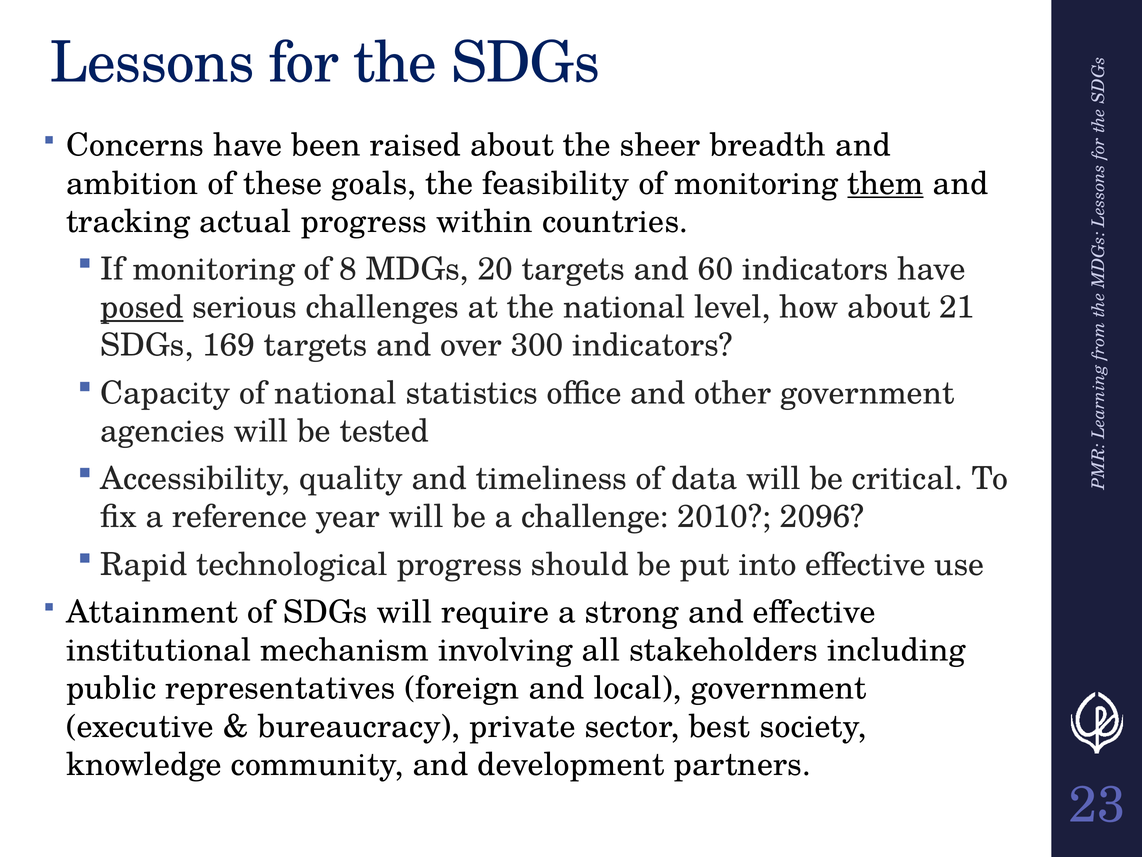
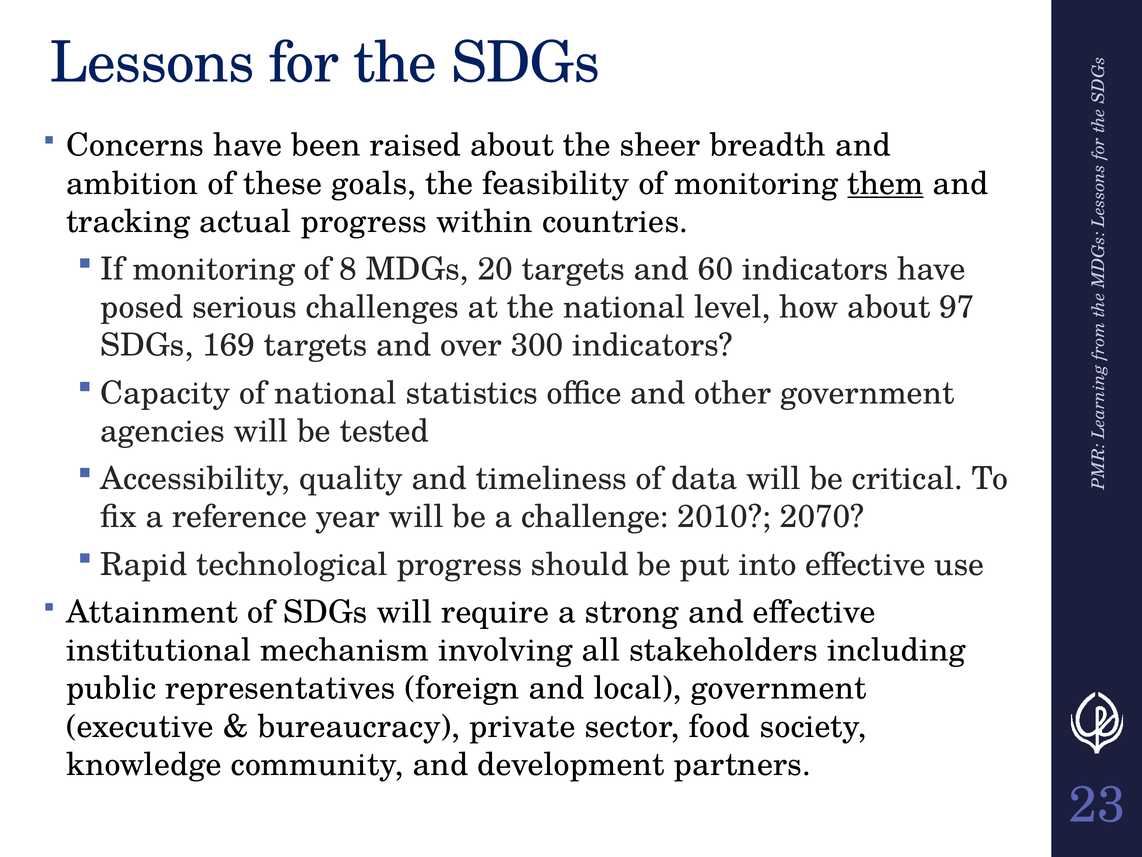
posed underline: present -> none (142, 307)
21: 21 -> 97 (957, 307)
2096: 2096 -> 2070 (822, 517)
best: best -> food (719, 726)
